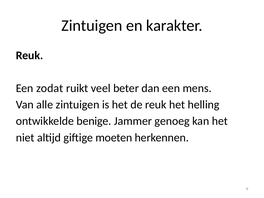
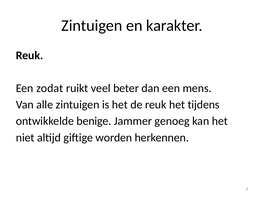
helling: helling -> tijdens (204, 105)
moeten: moeten -> worden (114, 138)
